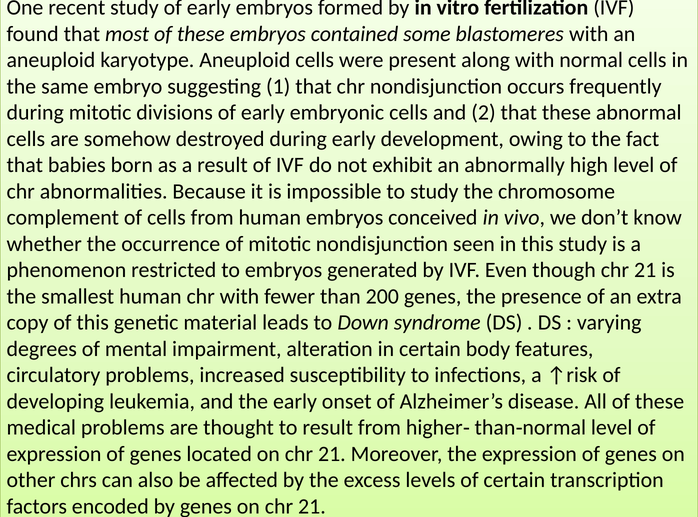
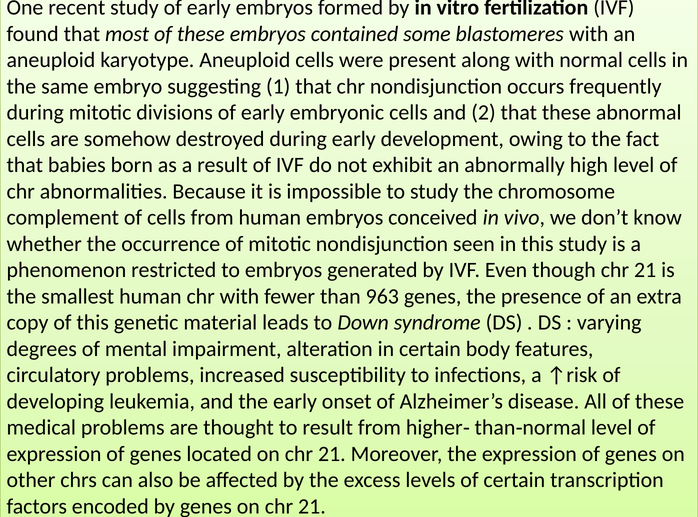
200: 200 -> 963 (382, 296)
